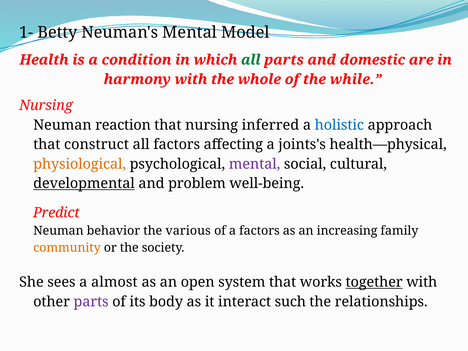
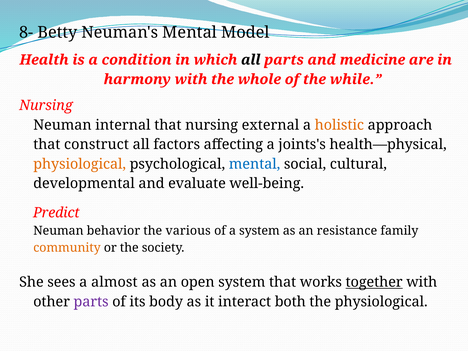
1-: 1- -> 8- (26, 33)
all colour: green -> black (251, 60)
domestic: domestic -> medicine (372, 60)
reaction: reaction -> internal (123, 125)
inferred: inferred -> external (270, 125)
holistic colour: blue -> orange (339, 125)
mental colour: purple -> blue (255, 164)
developmental underline: present -> none (84, 184)
problem: problem -> evaluate (197, 184)
a factors: factors -> system (259, 231)
increasing: increasing -> resistance (347, 231)
such: such -> both (290, 302)
the relationships: relationships -> physiological (381, 302)
